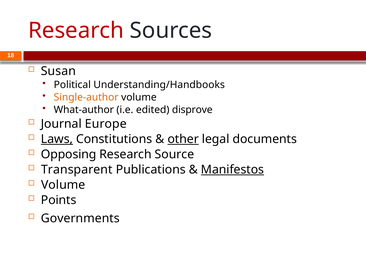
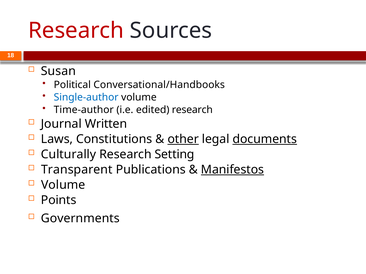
Understanding/Handbooks: Understanding/Handbooks -> Conversational/Handbooks (159, 85)
Single-author colour: orange -> blue (86, 97)
What-author: What-author -> Time-author (84, 110)
edited disprove: disprove -> research (192, 110)
Europe: Europe -> Written (106, 124)
Laws underline: present -> none (57, 139)
documents underline: none -> present (265, 139)
Opposing: Opposing -> Culturally (69, 155)
Source: Source -> Setting (175, 155)
